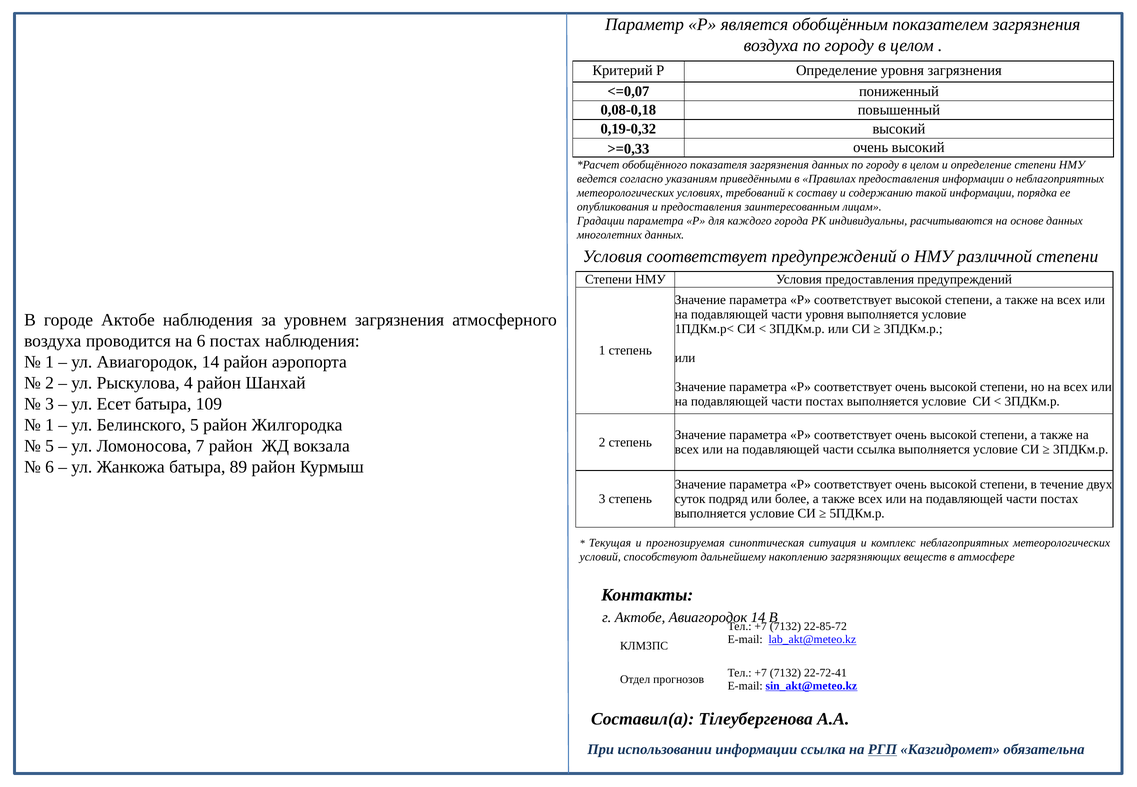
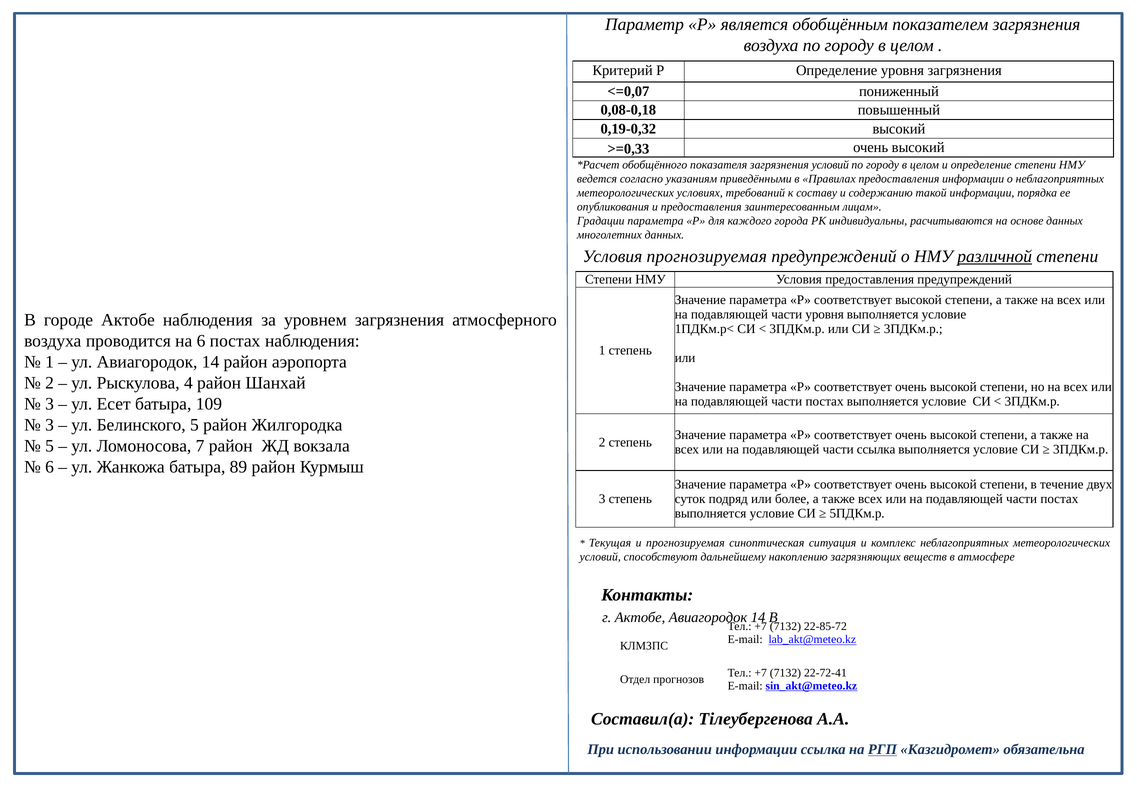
загрязнения данных: данных -> условий (830, 165)
Условия соответствует: соответствует -> прогнозируемая (707, 257)
различной underline: none -> present (995, 257)
1: 1 -> 3 (50, 425)
